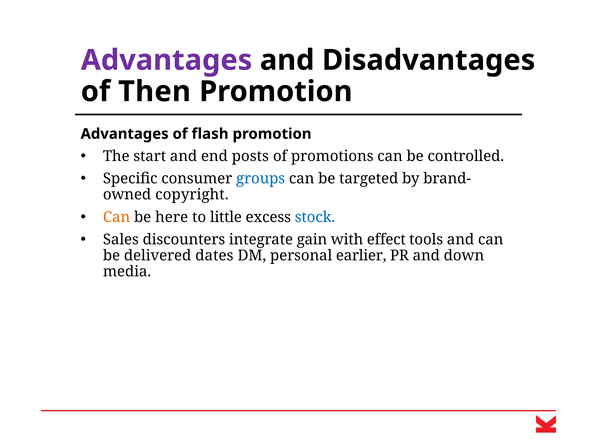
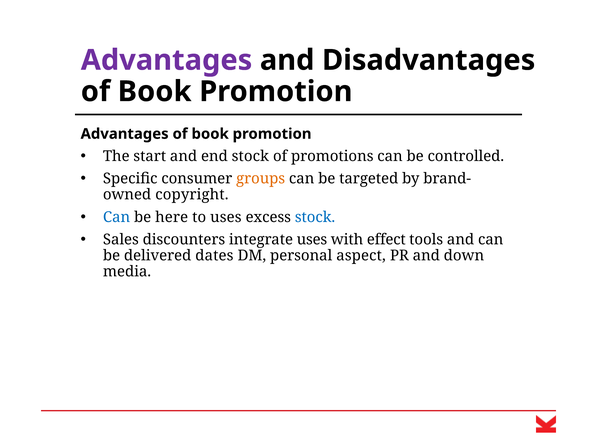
Then: Then -> Book (155, 92)
Advantages of flash: flash -> book (210, 134)
end posts: posts -> stock (250, 156)
groups colour: blue -> orange (261, 178)
Can colour: orange -> blue (117, 217)
to little: little -> uses (226, 217)
integrate gain: gain -> uses (312, 239)
earlier: earlier -> aspect (361, 255)
